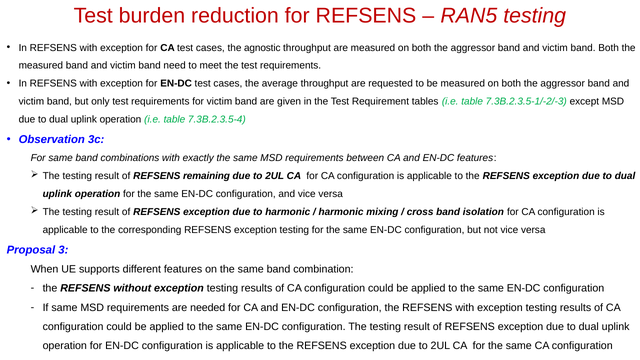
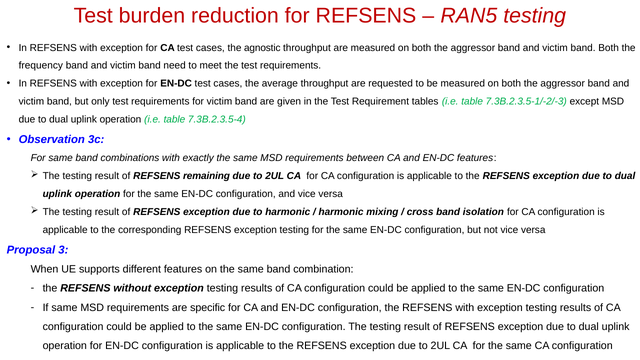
measured: measured -> frequency (41, 66)
needed: needed -> specific (208, 308)
